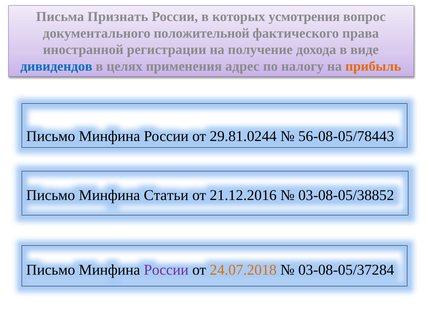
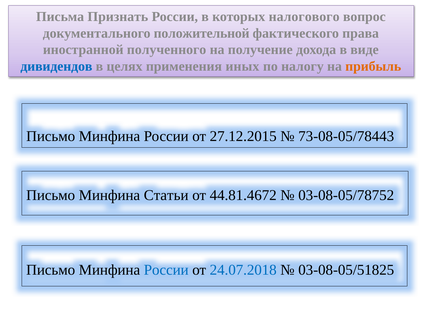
усмотрения: усмотрения -> налогового (304, 17)
регистрации: регистрации -> полученного (167, 50)
адрес: адрес -> иных (242, 66)
29.81.0244: 29.81.0244 -> 27.12.2015 (243, 136)
56-08-05/78443: 56-08-05/78443 -> 73-08-05/78443 (346, 136)
21.12.2016: 21.12.2016 -> 44.81.4672 (243, 195)
03-08-05/38852: 03-08-05/38852 -> 03-08-05/78752 (346, 195)
России colour: purple -> blue (166, 270)
24.07.2018 colour: orange -> blue (243, 270)
03-08-05/37284: 03-08-05/37284 -> 03-08-05/51825 (346, 270)
